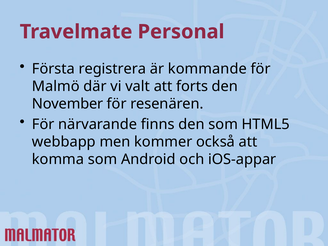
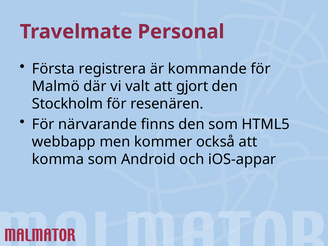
forts: forts -> gjort (192, 86)
November: November -> Stockholm (68, 104)
